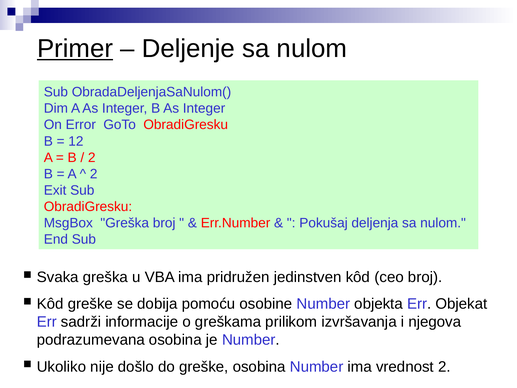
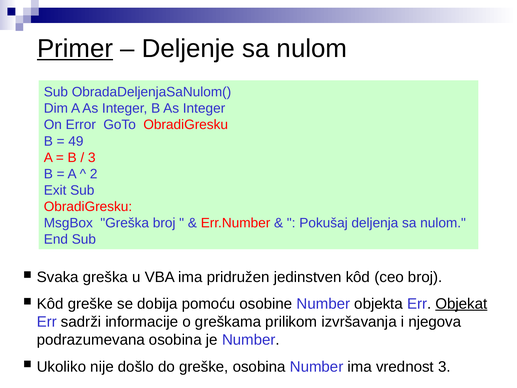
12: 12 -> 49 (76, 141)
2: 2 -> 3 (92, 157)
Objekat underline: none -> present (461, 304)
vrednost 2: 2 -> 3 (444, 366)
